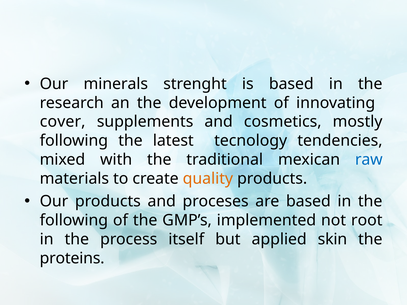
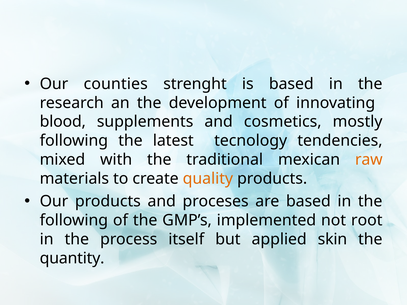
minerals: minerals -> counties (116, 84)
cover: cover -> blood (63, 122)
raw colour: blue -> orange (369, 160)
proteins: proteins -> quantity (72, 259)
